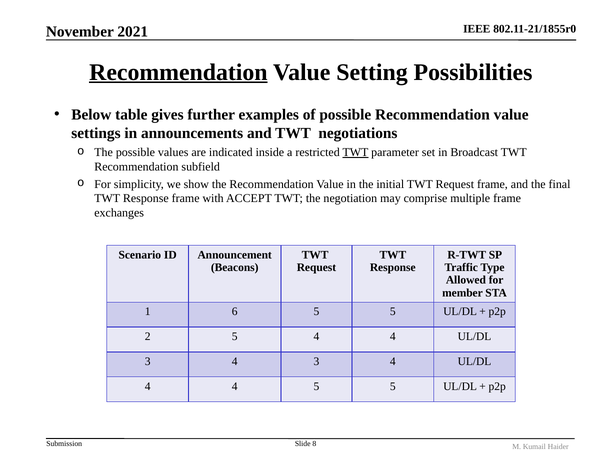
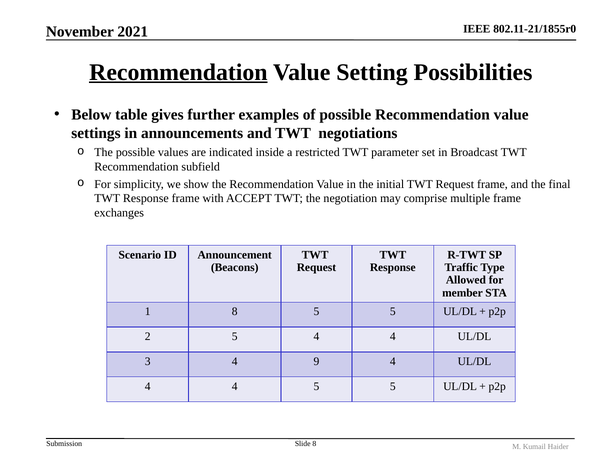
TWT underline: present -> none (355, 152)
1 6: 6 -> 8 (235, 312)
4 3: 3 -> 9 (316, 361)
